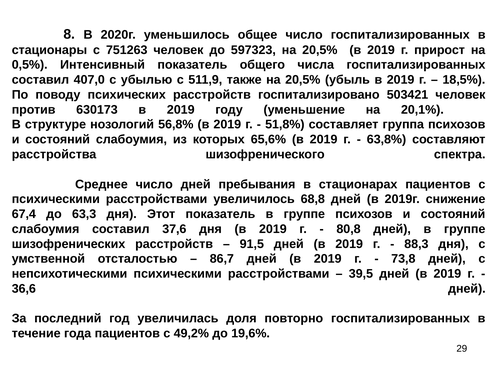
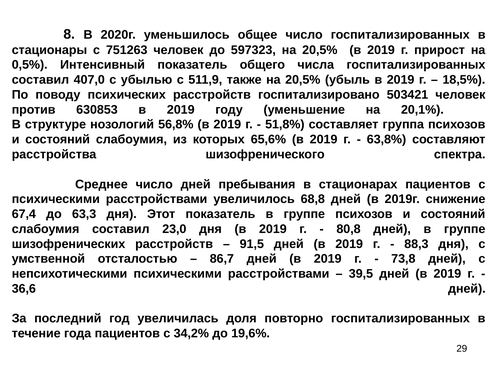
630173: 630173 -> 630853 (97, 110)
37,6: 37,6 -> 23,0 (174, 229)
49,2%: 49,2% -> 34,2% (191, 333)
